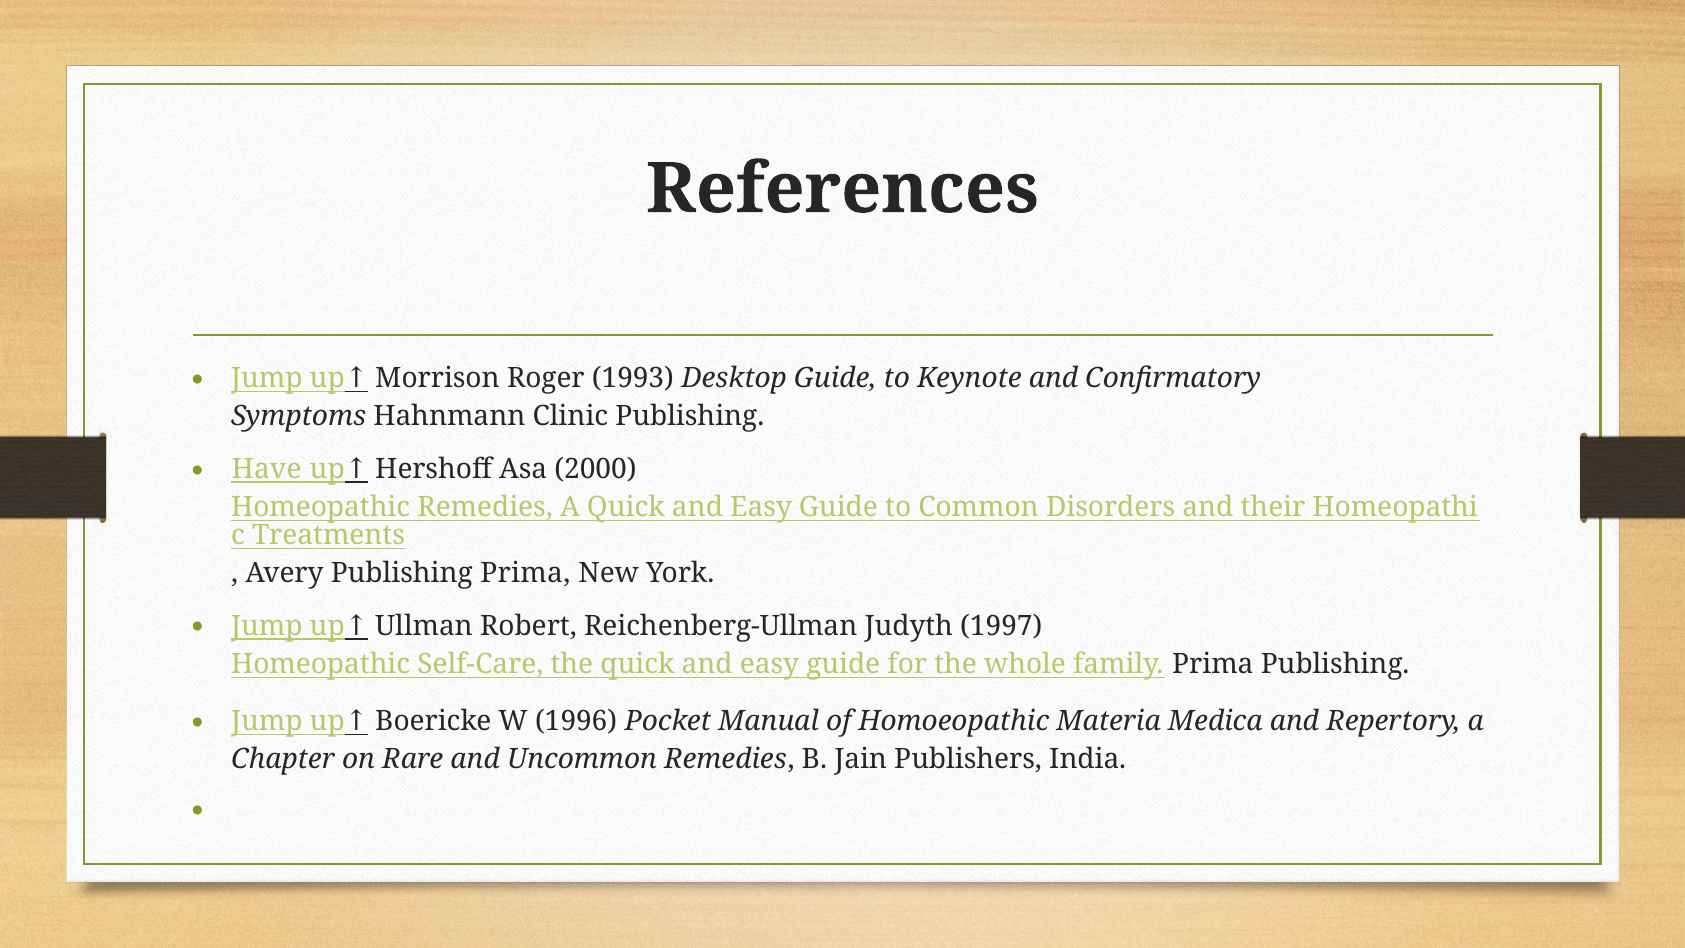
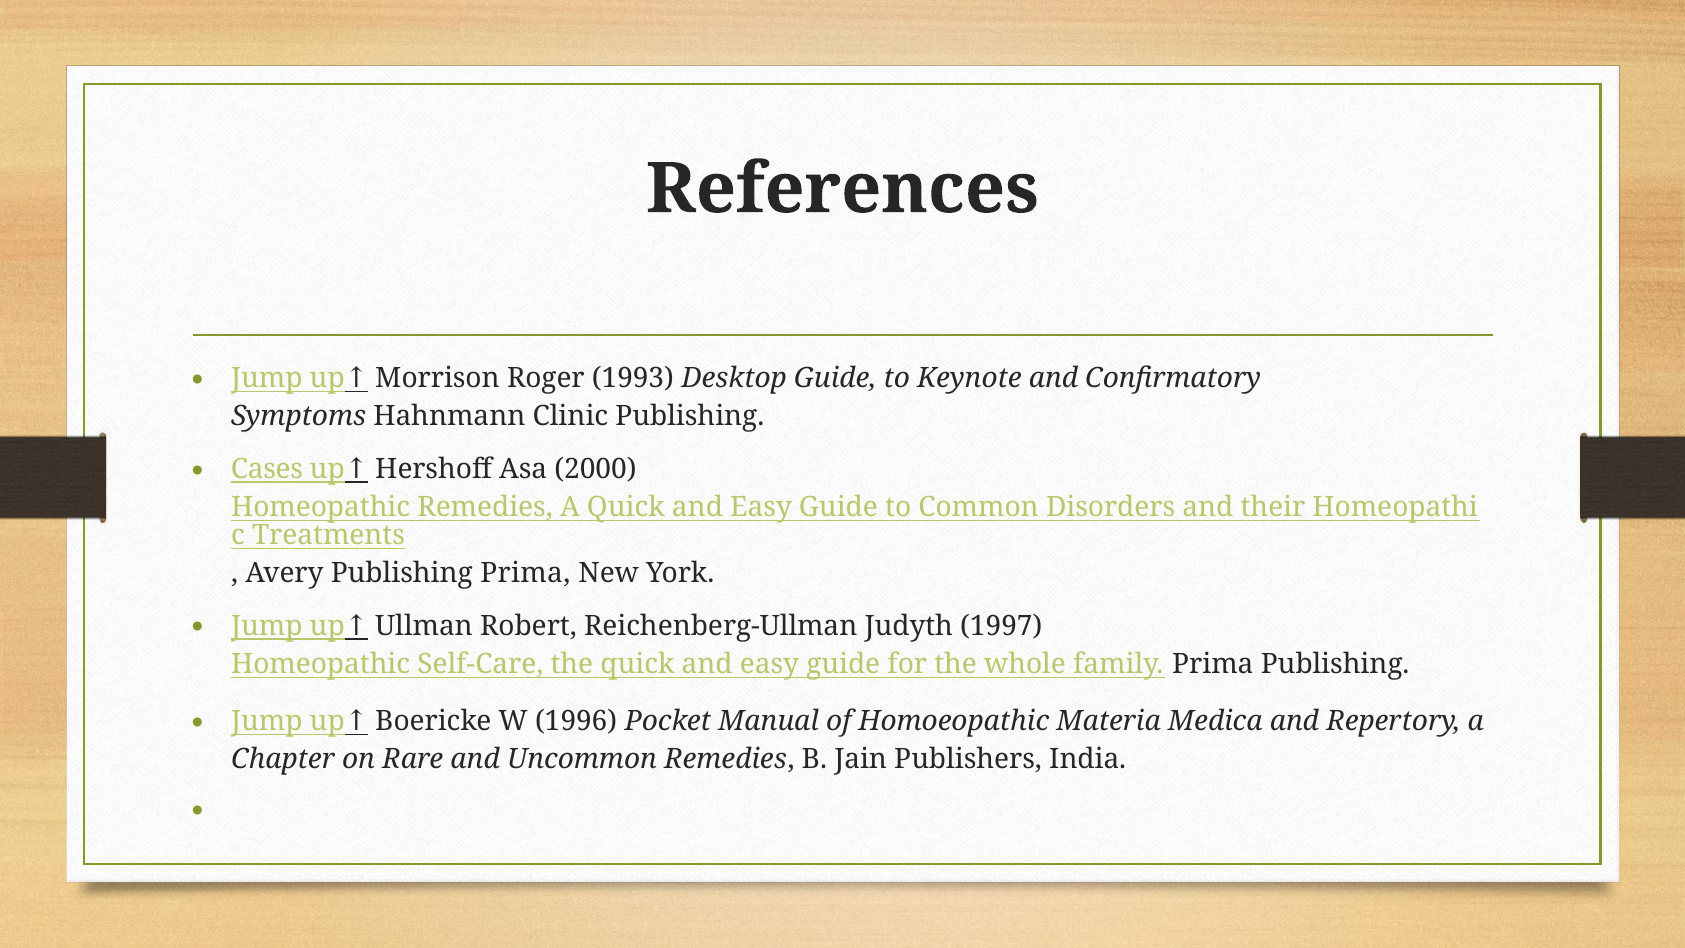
Have: Have -> Cases (267, 469)
